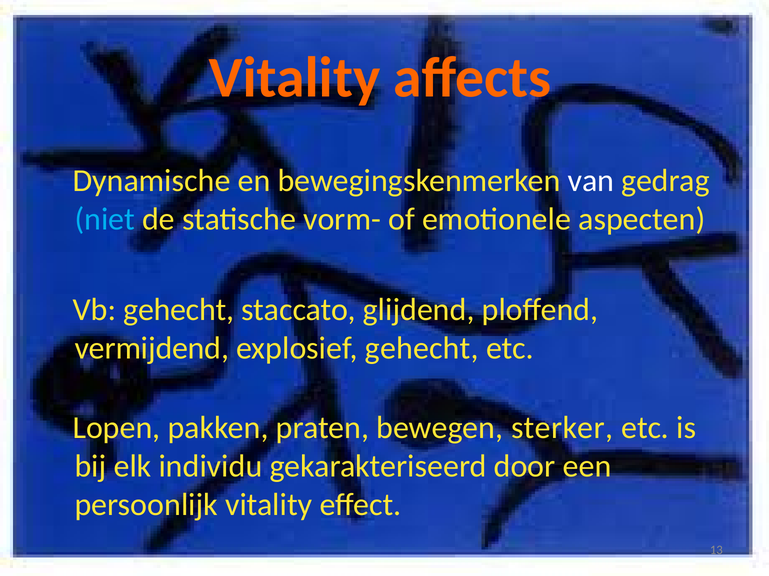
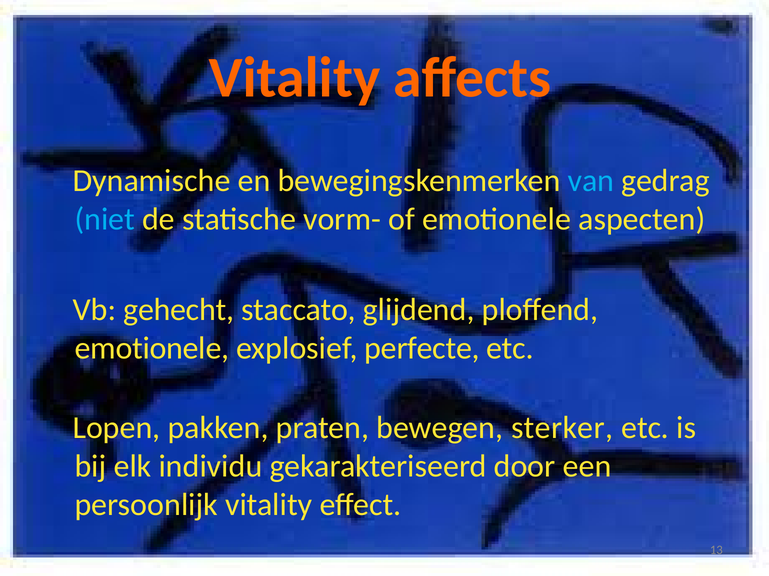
van colour: white -> light blue (591, 181)
vermijdend: vermijdend -> emotionele (152, 348)
explosief gehecht: gehecht -> perfecte (422, 348)
